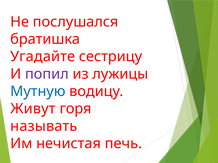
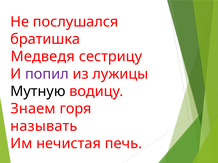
Угадайте: Угадайте -> Медведя (43, 57)
Мутную colour: blue -> black (38, 92)
Живут: Живут -> Знаем (33, 109)
